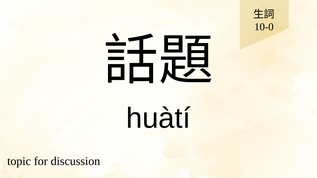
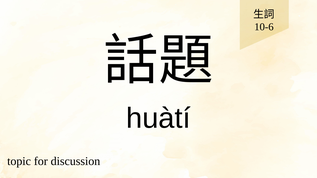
10-0: 10-0 -> 10-6 (264, 27)
